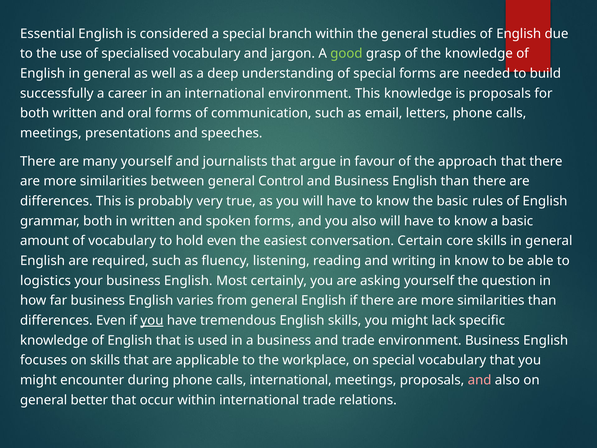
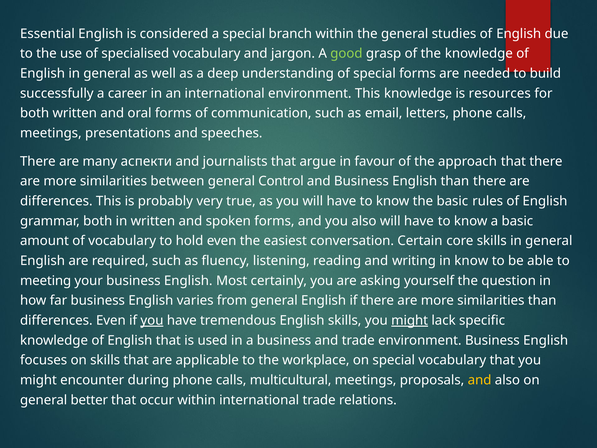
is proposals: proposals -> resources (500, 93)
many yourself: yourself -> аспекти (146, 161)
logistics: logistics -> meeting (46, 281)
might underline: none -> present (410, 320)
calls international: international -> multicultural (291, 380)
and colour: pink -> yellow (480, 380)
